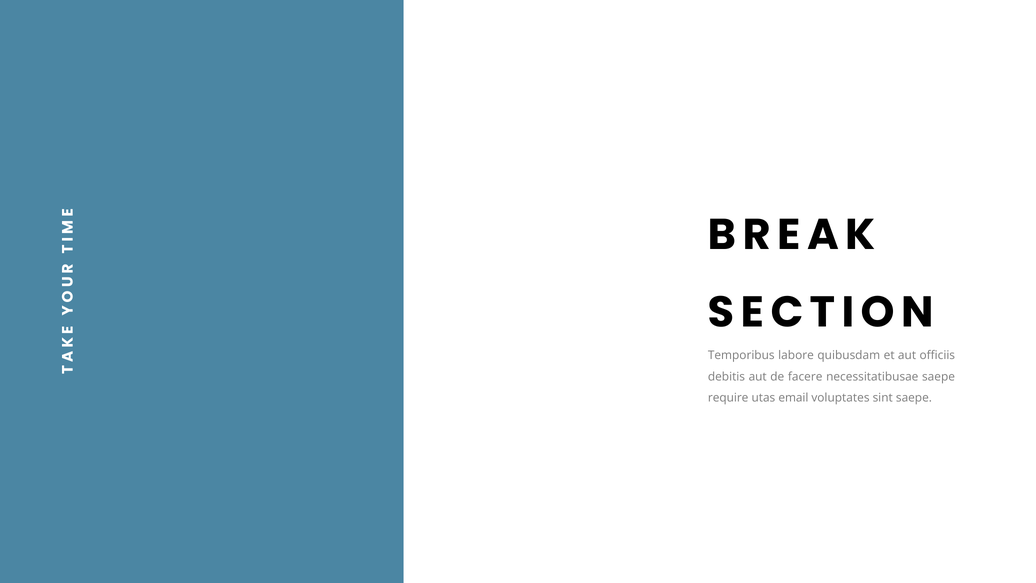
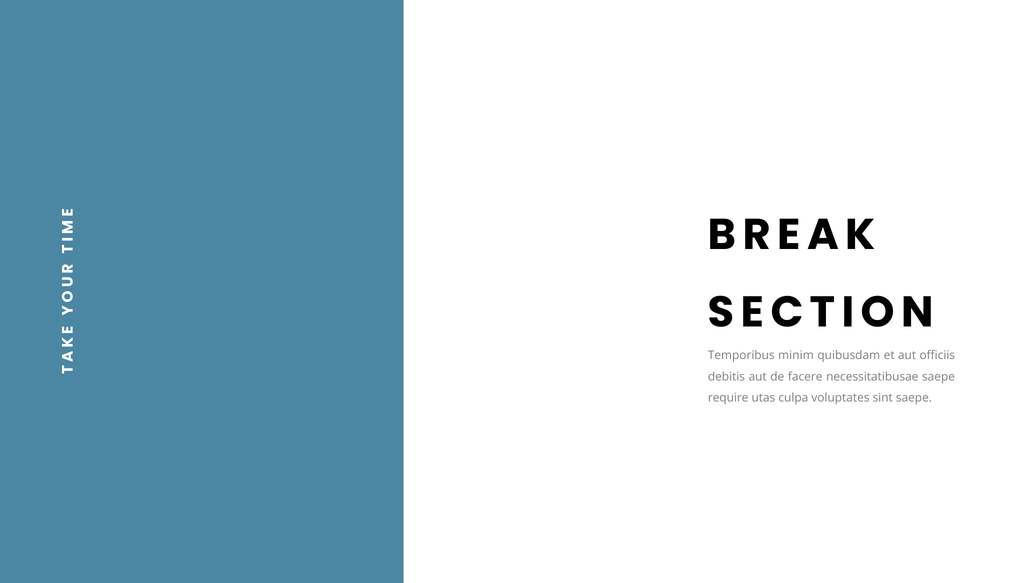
labore: labore -> minim (796, 355)
email: email -> culpa (793, 398)
